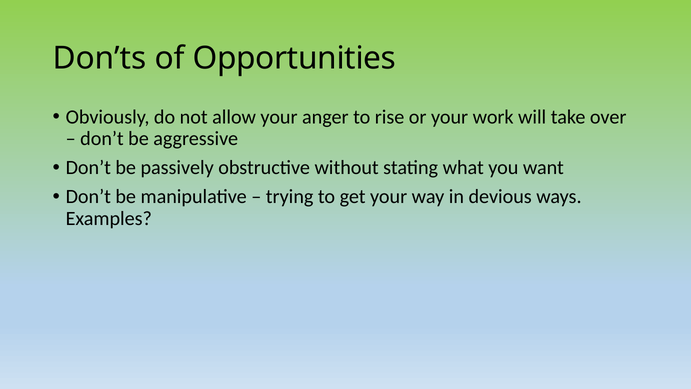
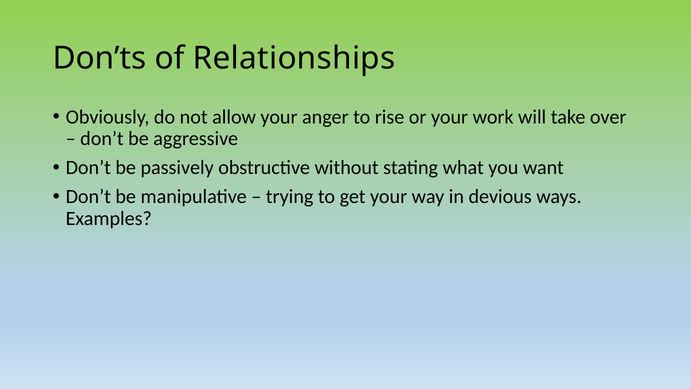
Opportunities: Opportunities -> Relationships (294, 58)
